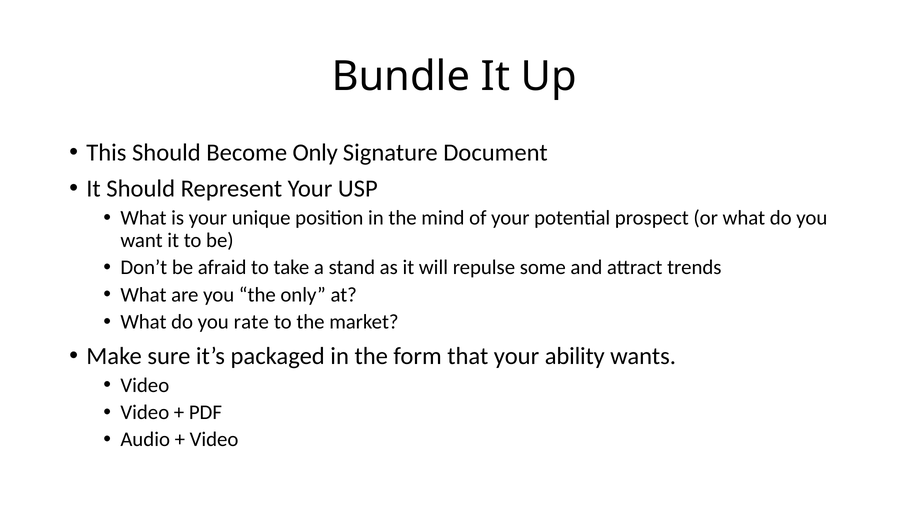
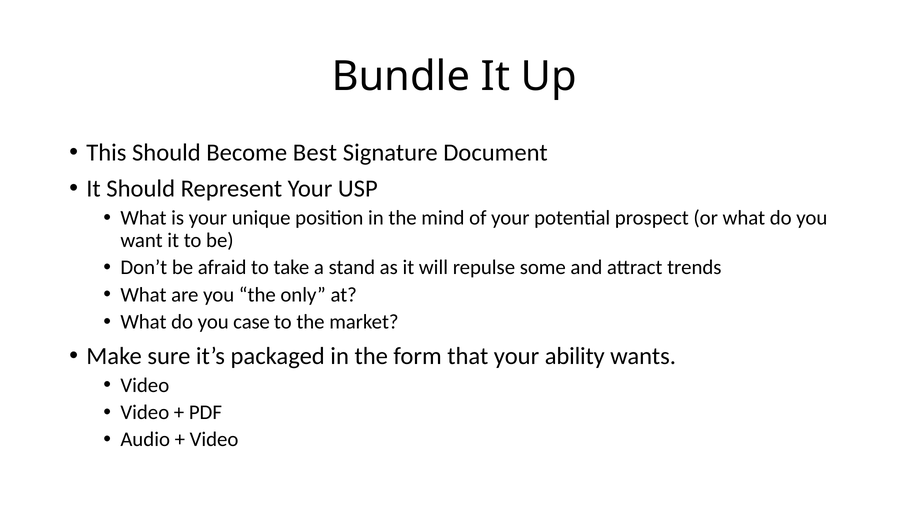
Become Only: Only -> Best (315, 153)
rate: rate -> case (251, 322)
